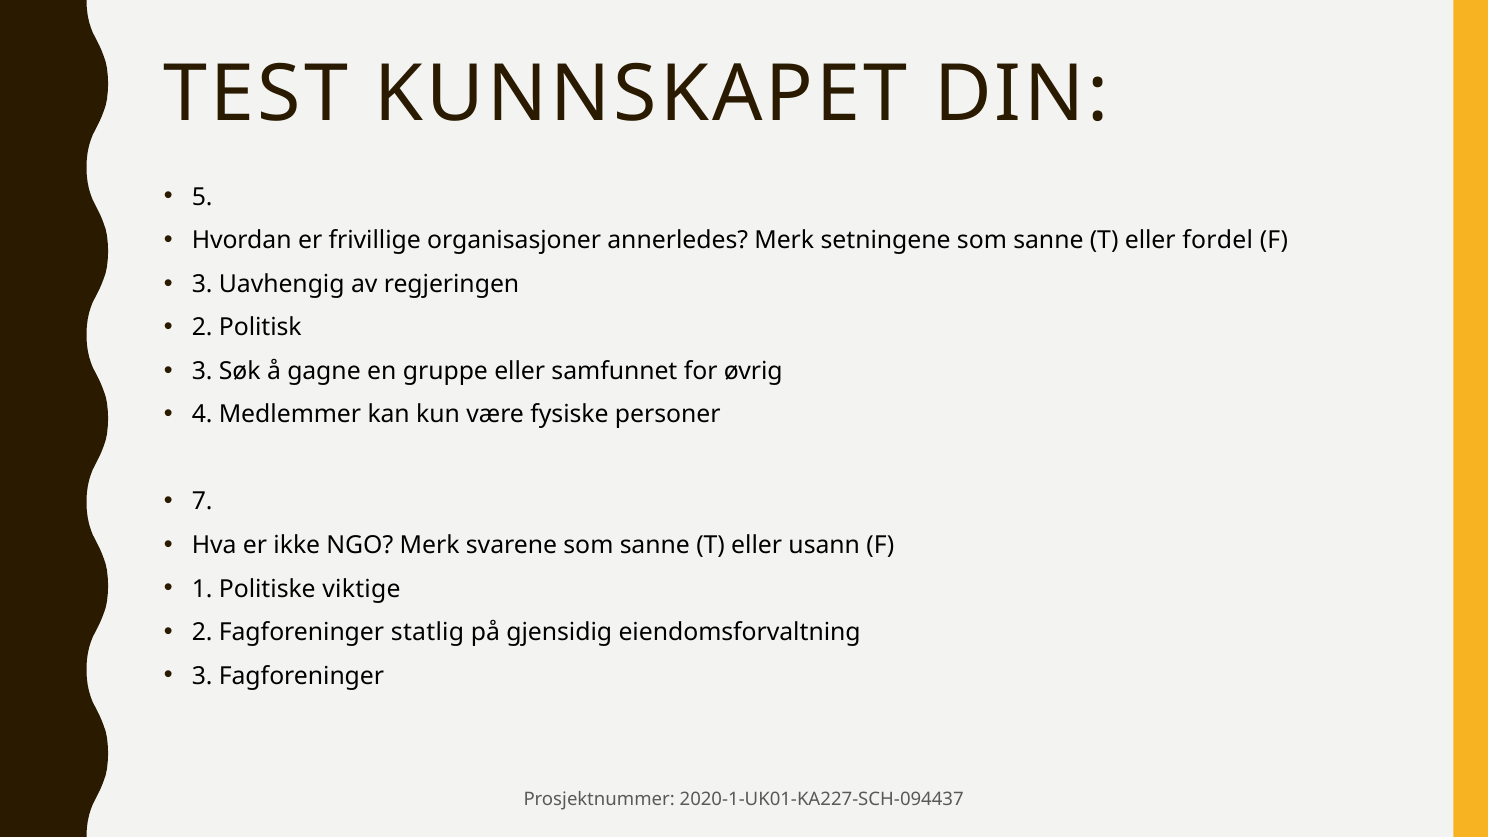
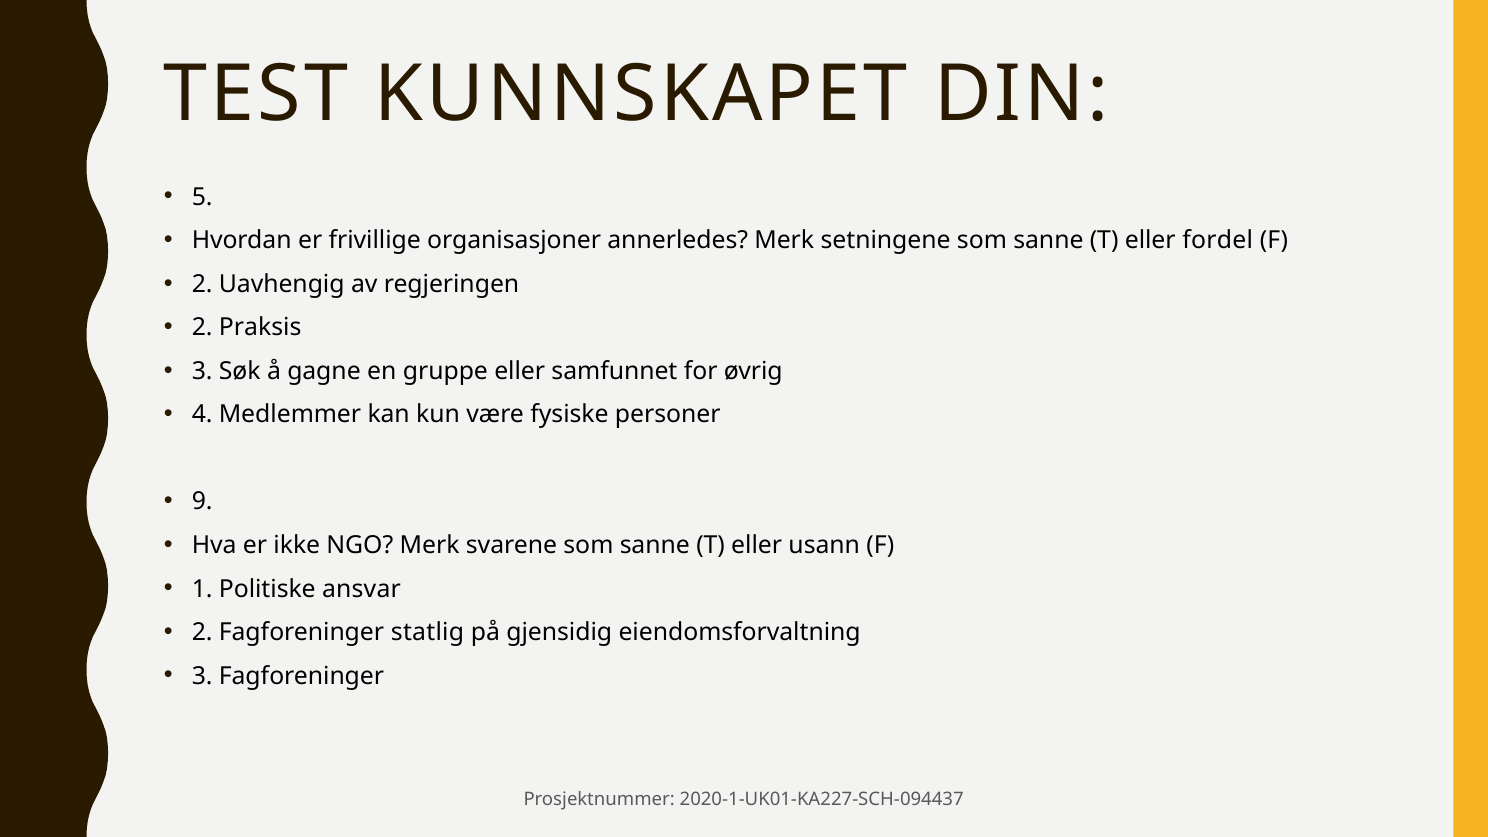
3: 3 -> 2 (202, 284)
Politisk: Politisk -> Praksis (260, 328)
7: 7 -> 9 (202, 502)
viktige: viktige -> ansvar (361, 589)
